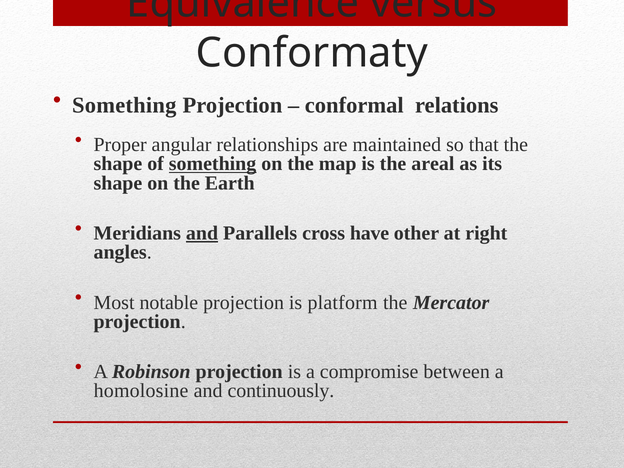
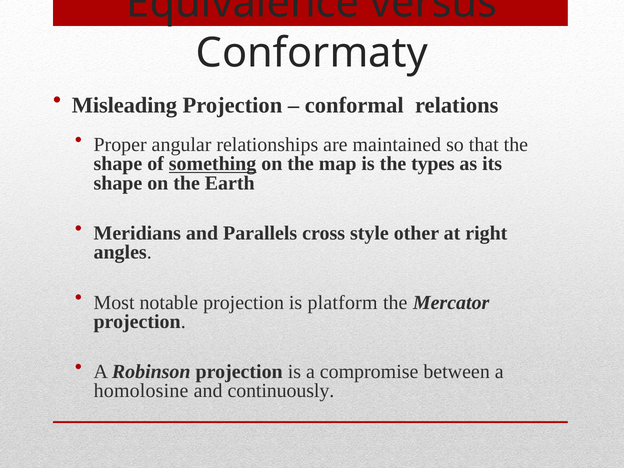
Something: Something -> Misleading (124, 106)
areal: areal -> types (433, 164)
and underline: present -> none (202, 233)
have: have -> style (369, 233)
